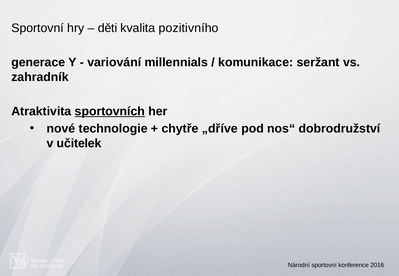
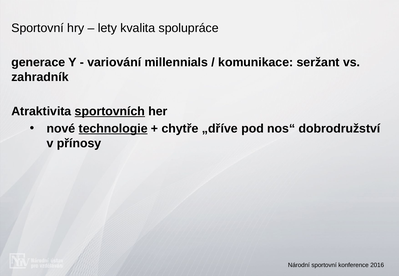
děti: děti -> lety (107, 28)
pozitivního: pozitivního -> spolupráce (189, 28)
technologie underline: none -> present (113, 129)
učitelek: učitelek -> přínosy (79, 143)
